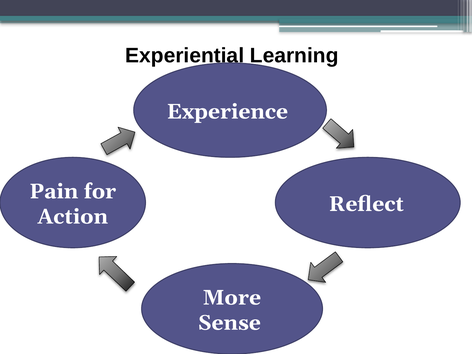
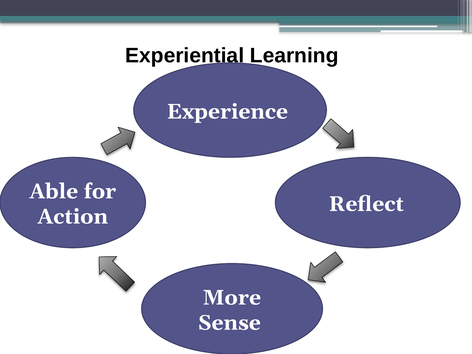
Pain: Pain -> Able (54, 191)
